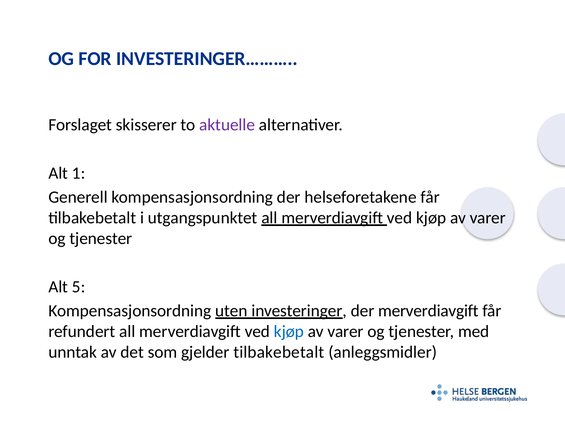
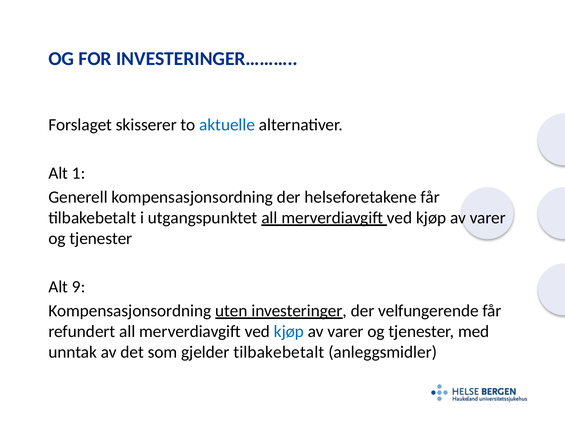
aktuelle colour: purple -> blue (227, 125)
5: 5 -> 9 (79, 287)
der merverdiavgift: merverdiavgift -> velfungerende (428, 311)
